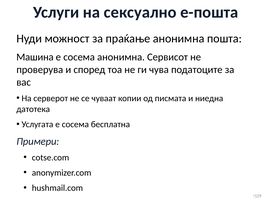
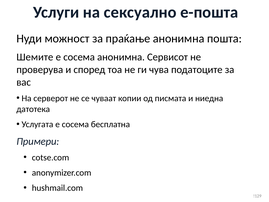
Машина: Машина -> Шемите (35, 57)
